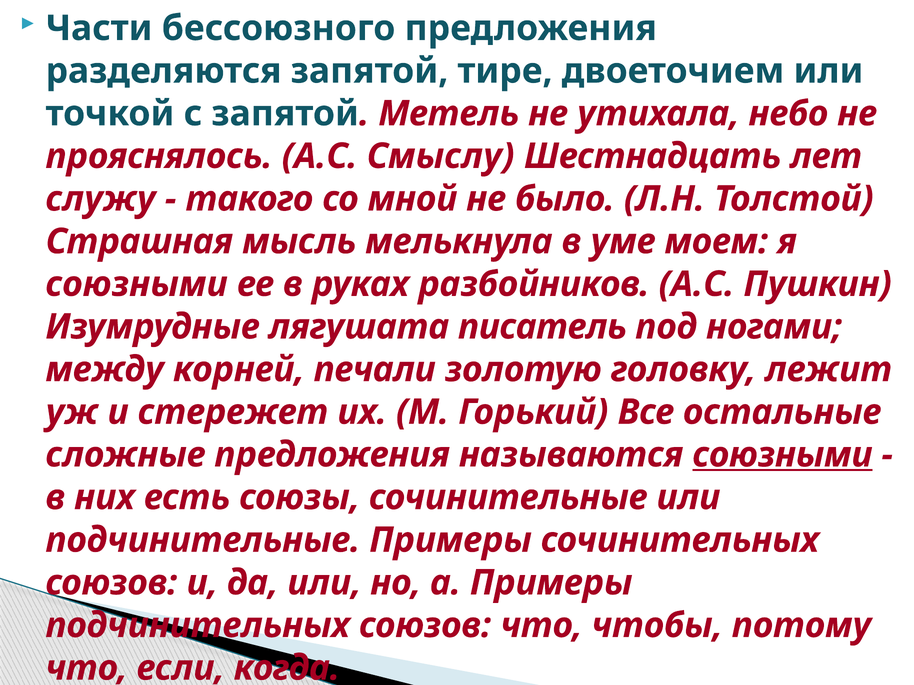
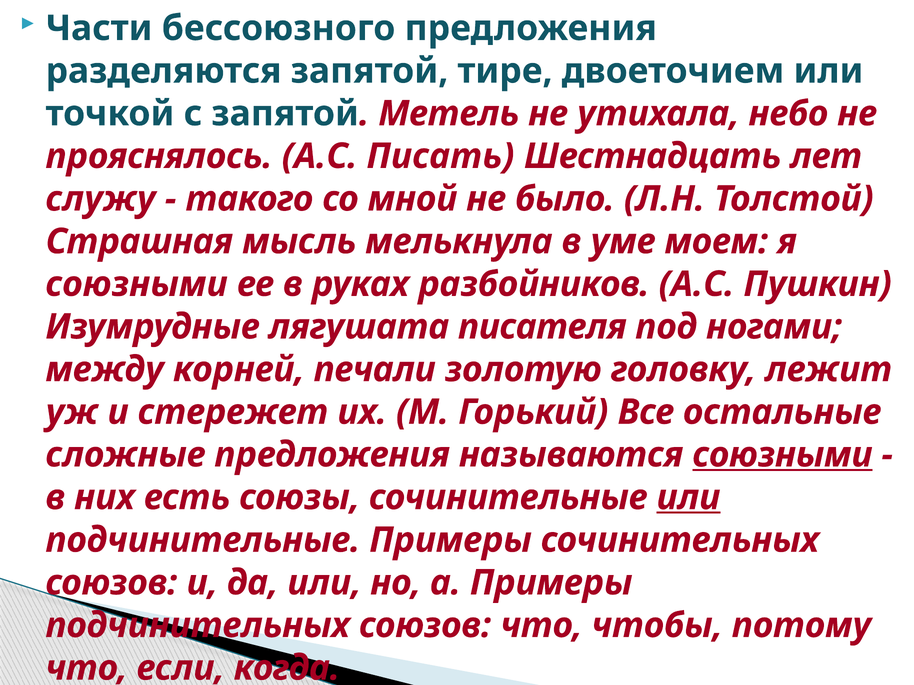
Смыслу: Смыслу -> Писать (441, 156)
писатель: писатель -> писателя (542, 327)
или underline: none -> present (688, 498)
